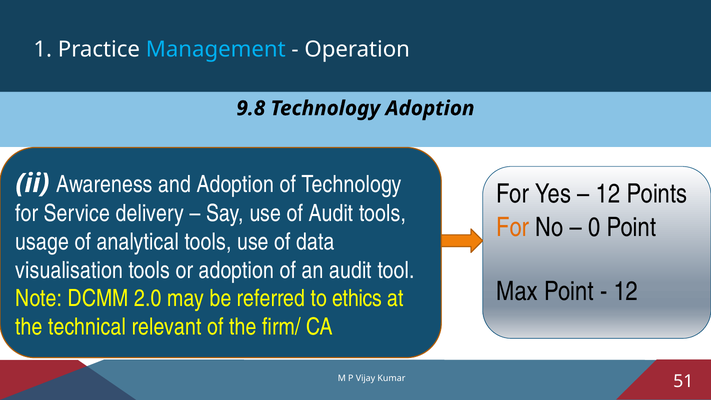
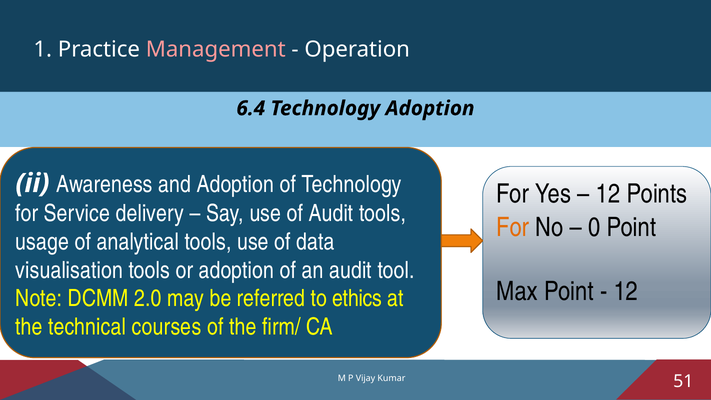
Management colour: light blue -> pink (216, 49)
9.8: 9.8 -> 6.4 (251, 108)
relevant: relevant -> courses (166, 327)
